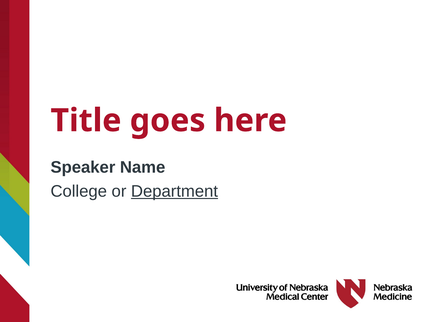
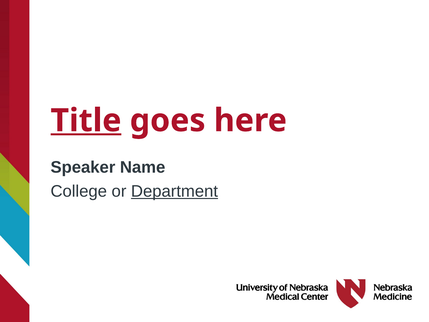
Title underline: none -> present (86, 120)
